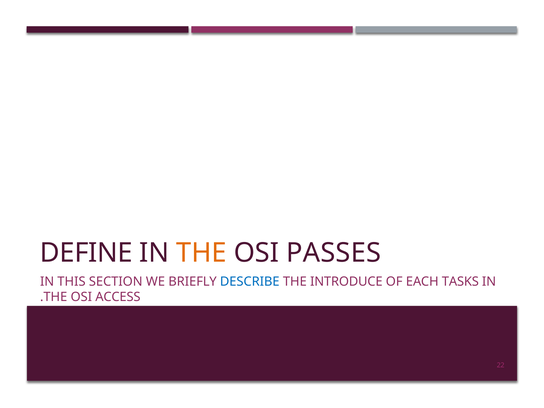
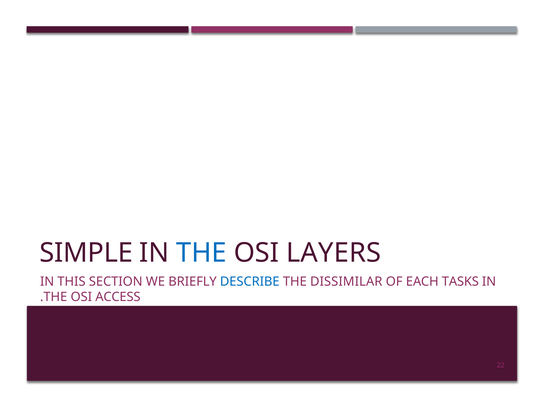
DEFINE: DEFINE -> SIMPLE (86, 253)
THE colour: orange -> blue (201, 253)
PASSES: PASSES -> LAYERS (334, 253)
INTRODUCE: INTRODUCE -> DISSIMILAR (346, 282)
